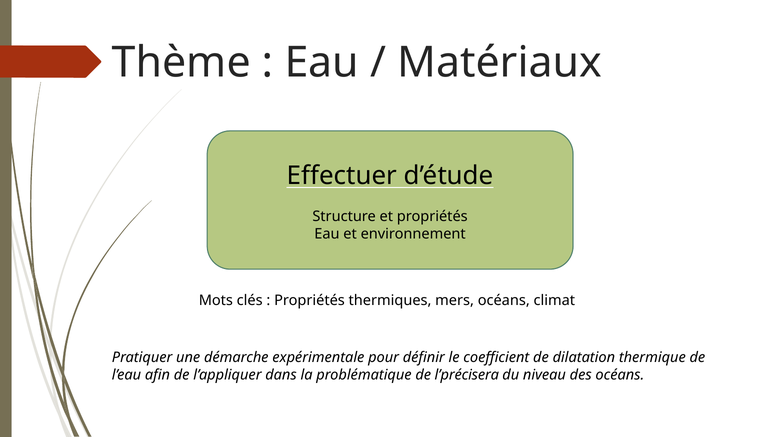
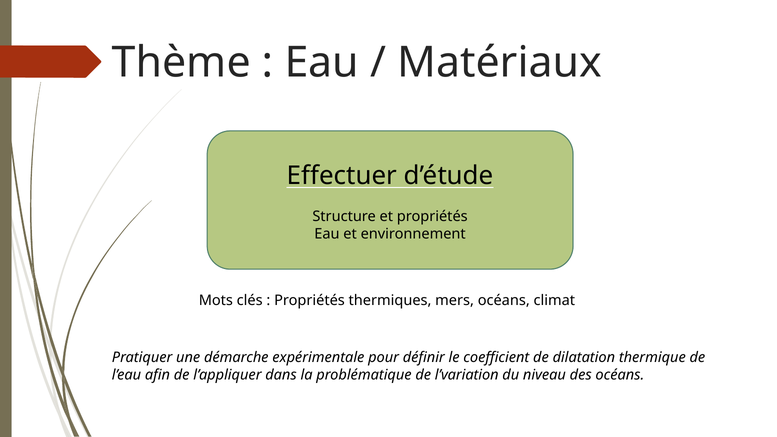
l’précisera: l’précisera -> l’variation (467, 375)
